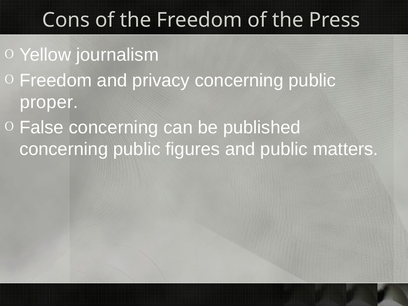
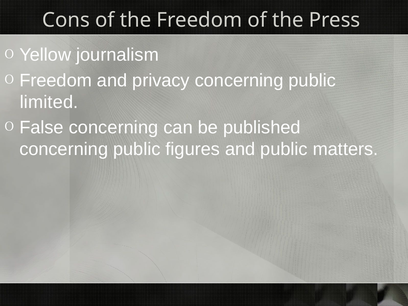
proper: proper -> limited (49, 102)
